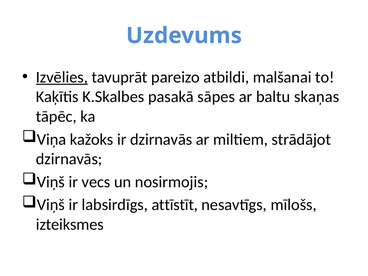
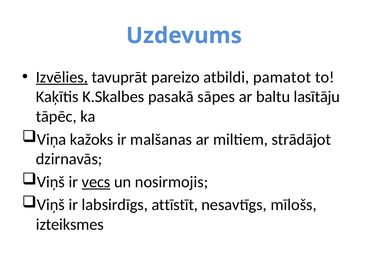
malšanai: malšanai -> pamatot (282, 77)
skaņas: skaņas -> lasītāju (317, 97)
ir dzirnavās: dzirnavās -> malšanas (161, 139)
vecs underline: none -> present (96, 182)
